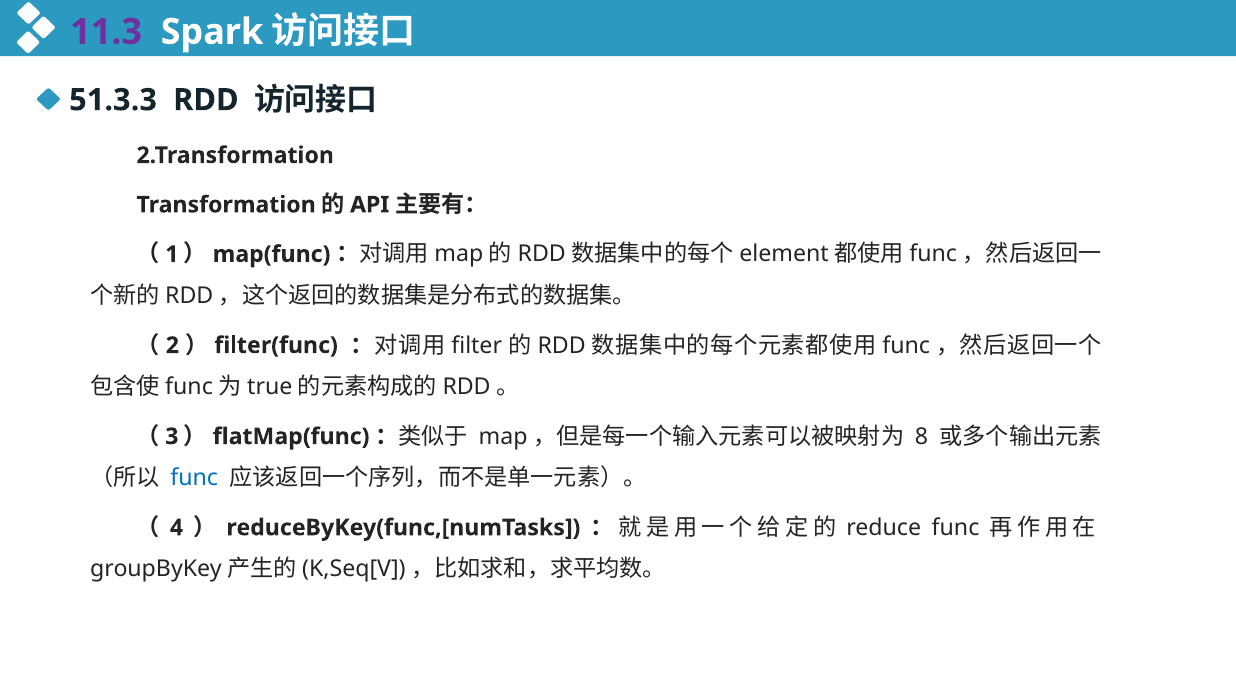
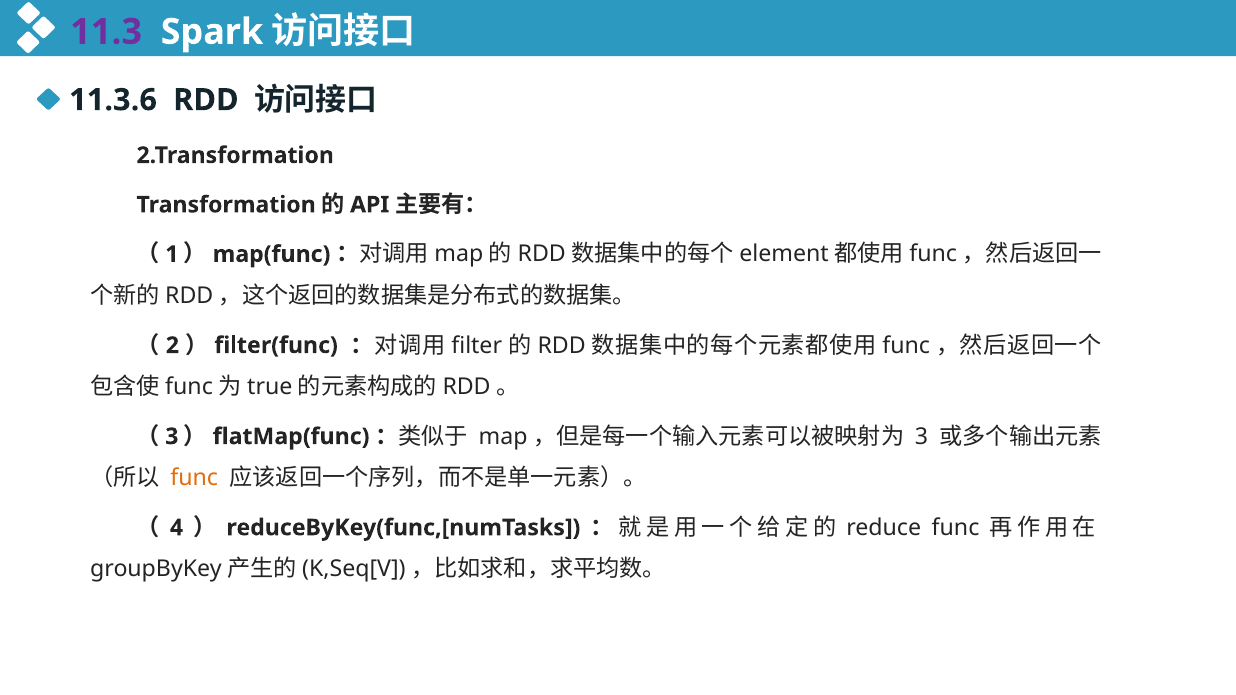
51.3.3: 51.3.3 -> 11.3.6 (113, 100)
8: 8 -> 3 (921, 436)
func colour: blue -> orange (194, 478)
